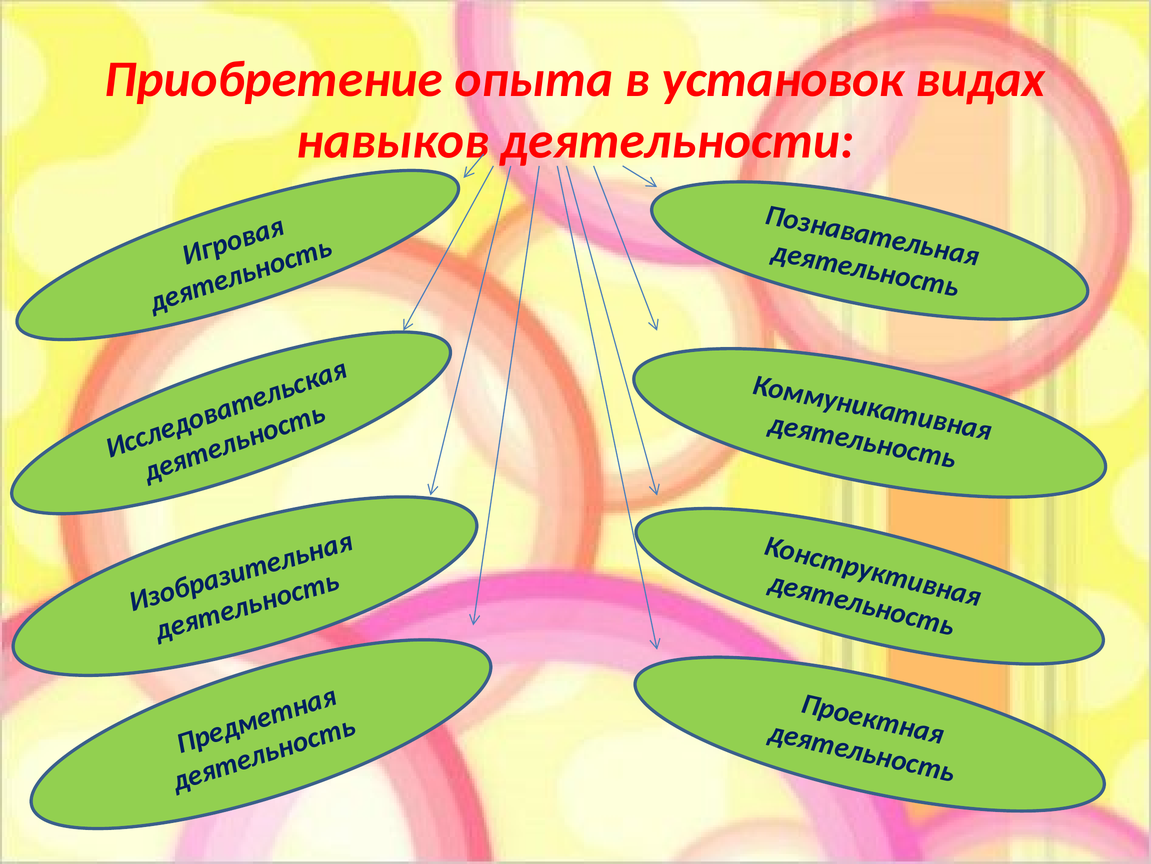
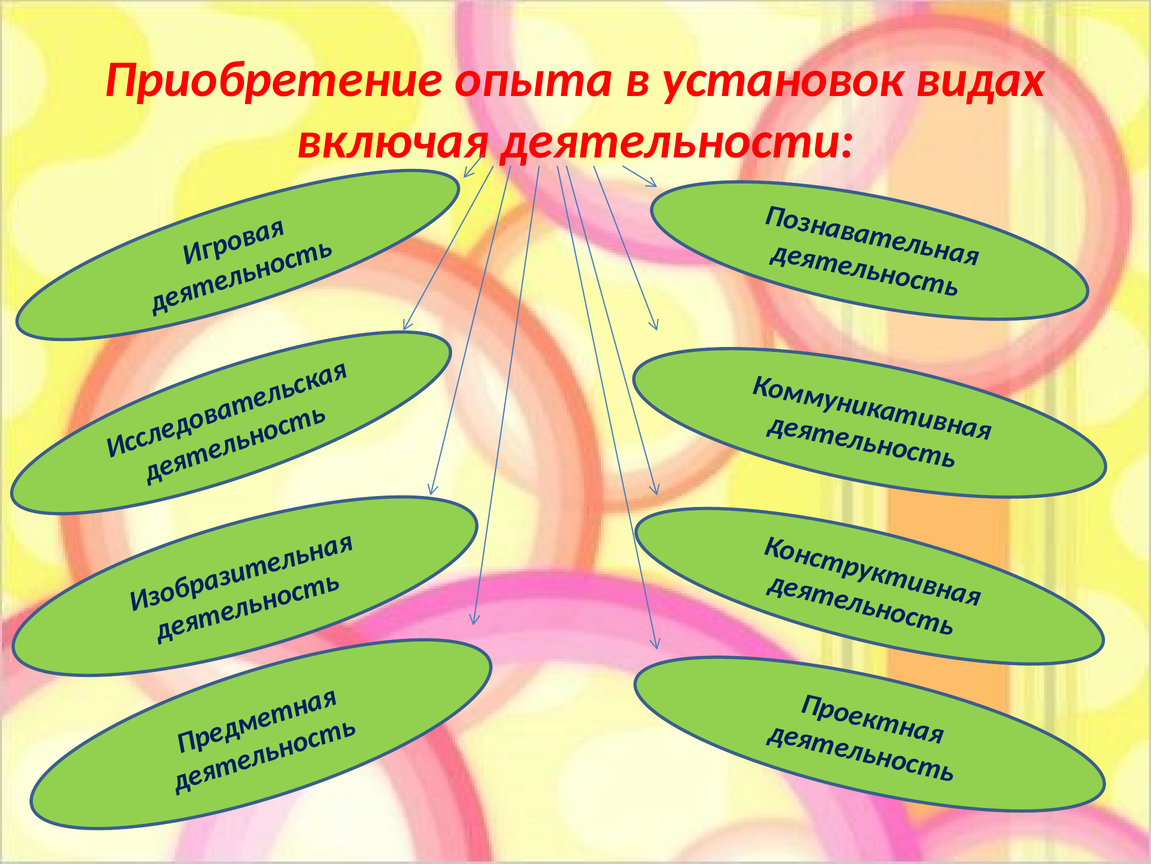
навыков: навыков -> включая (393, 141)
